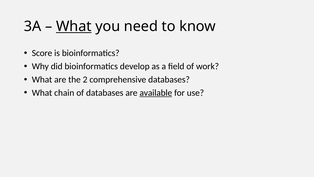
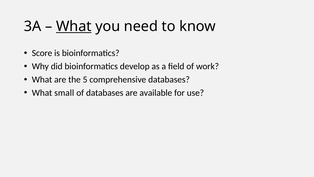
2: 2 -> 5 (85, 79)
chain: chain -> small (64, 93)
available underline: present -> none (156, 93)
